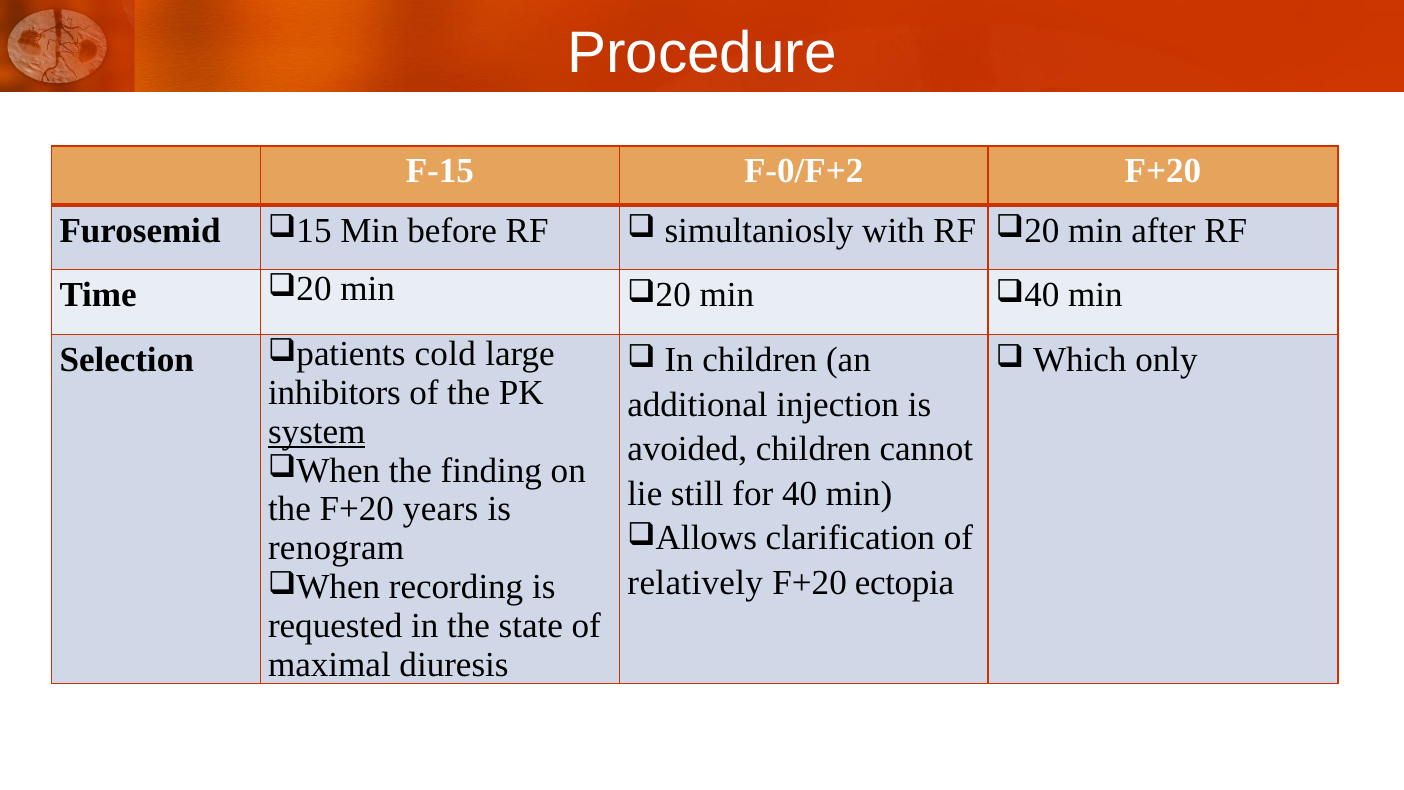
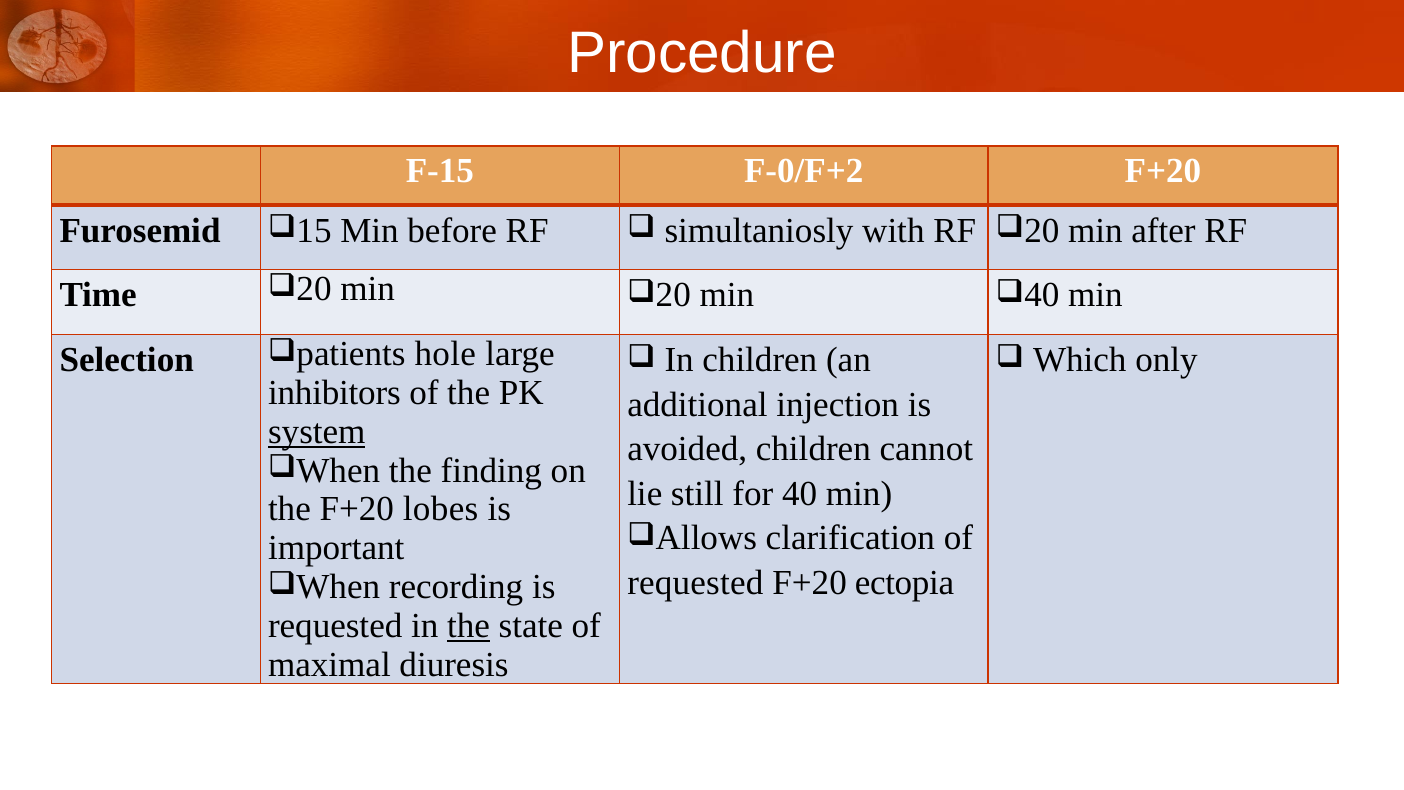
cold: cold -> hole (445, 354)
years: years -> lobes (441, 509)
renogram: renogram -> important (336, 548)
relatively: relatively -> requested (695, 583)
the underline: none -> present (469, 626)
